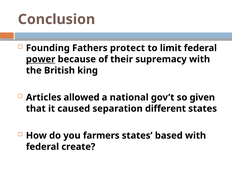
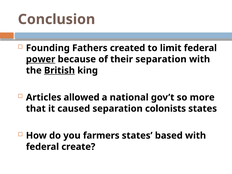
protect: protect -> created (128, 48)
their supremacy: supremacy -> separation (161, 59)
British underline: none -> present (59, 70)
given: given -> more (202, 97)
different: different -> colonists (166, 109)
